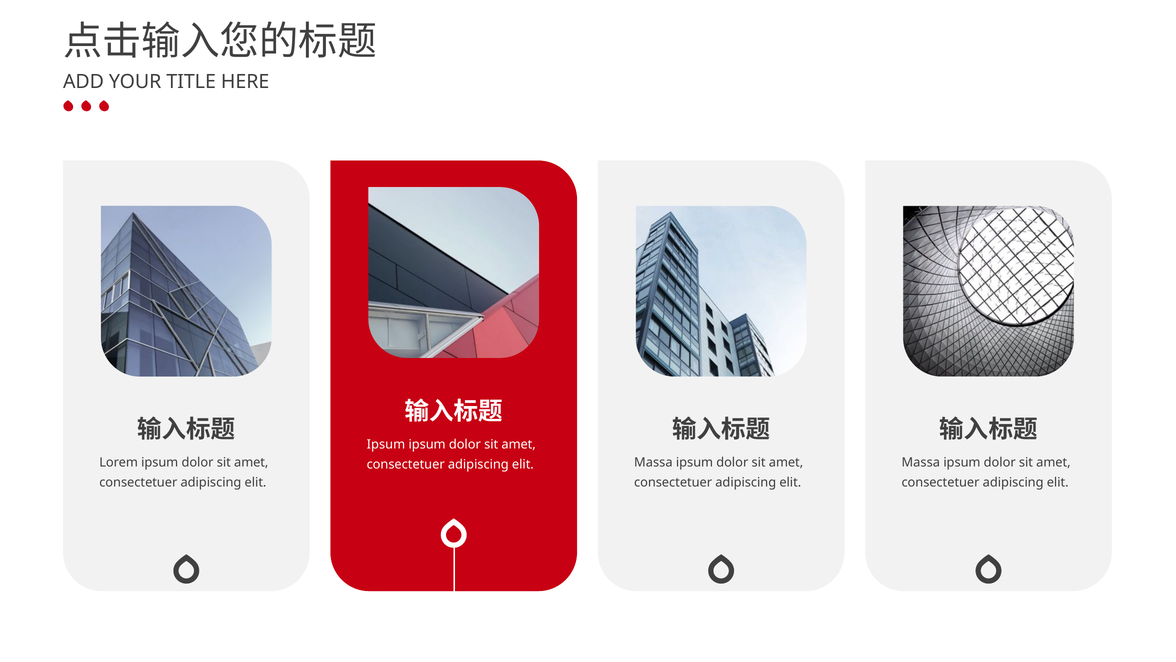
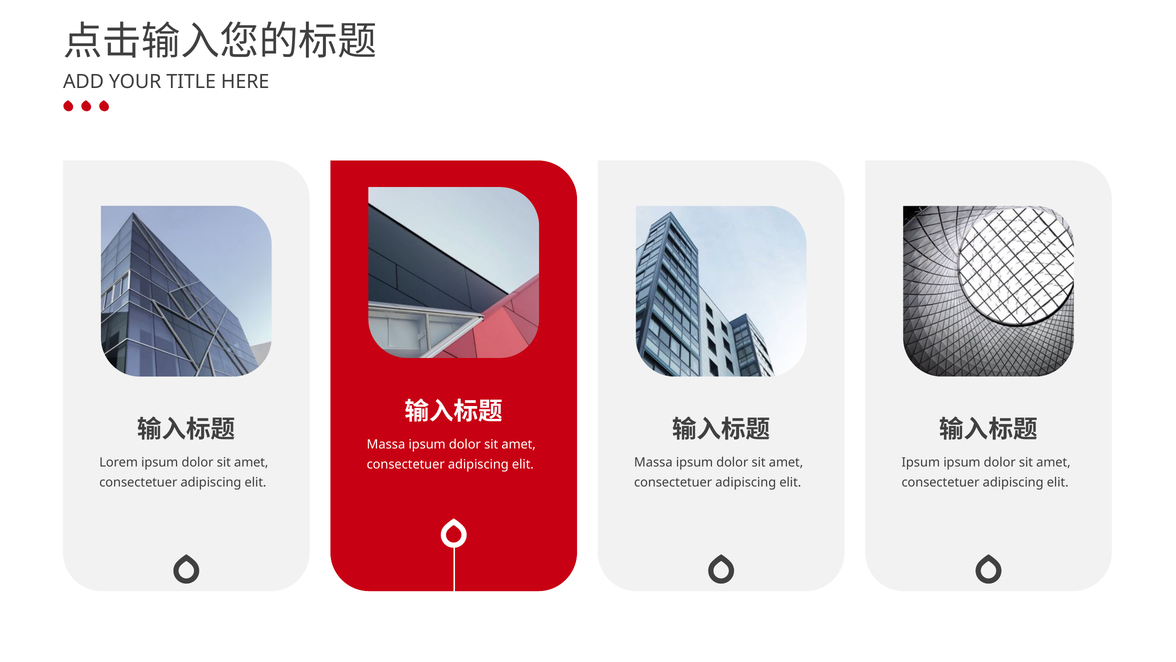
Ipsum: Ipsum -> Massa (386, 444)
Massa: Massa -> Ipsum (921, 462)
